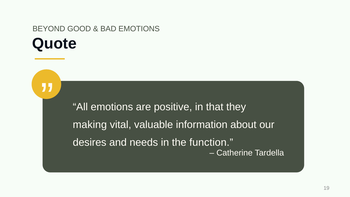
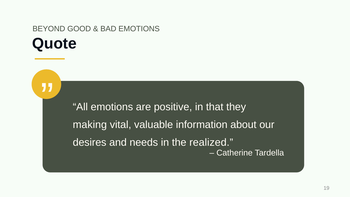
function: function -> realized (211, 142)
